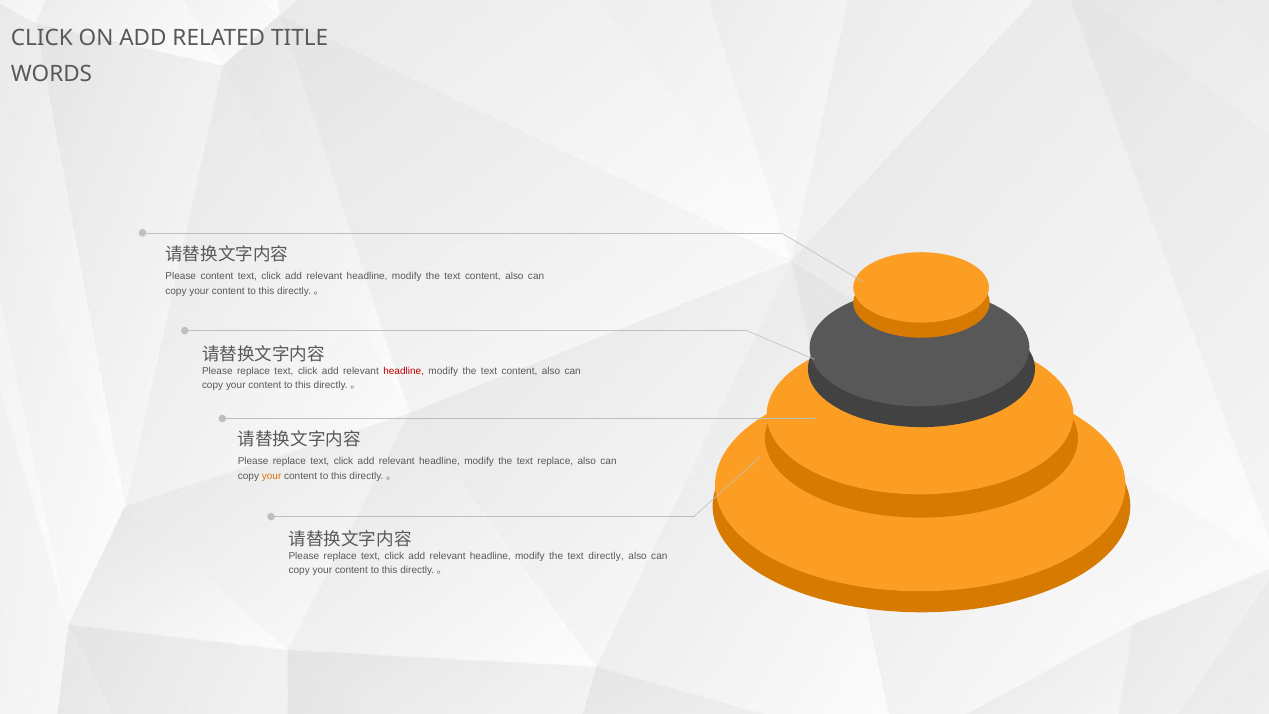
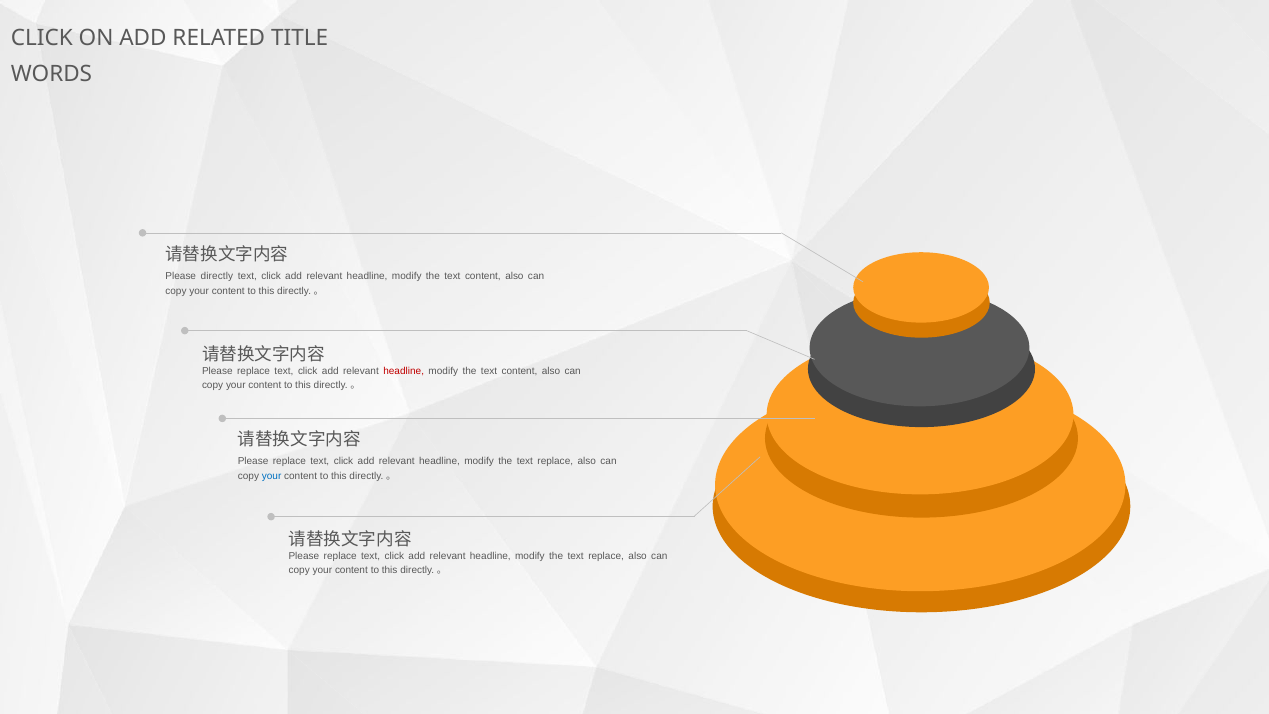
Please content: content -> directly (217, 276)
your colour: orange -> blue (272, 476)
directly: directly -> replace (606, 556)
